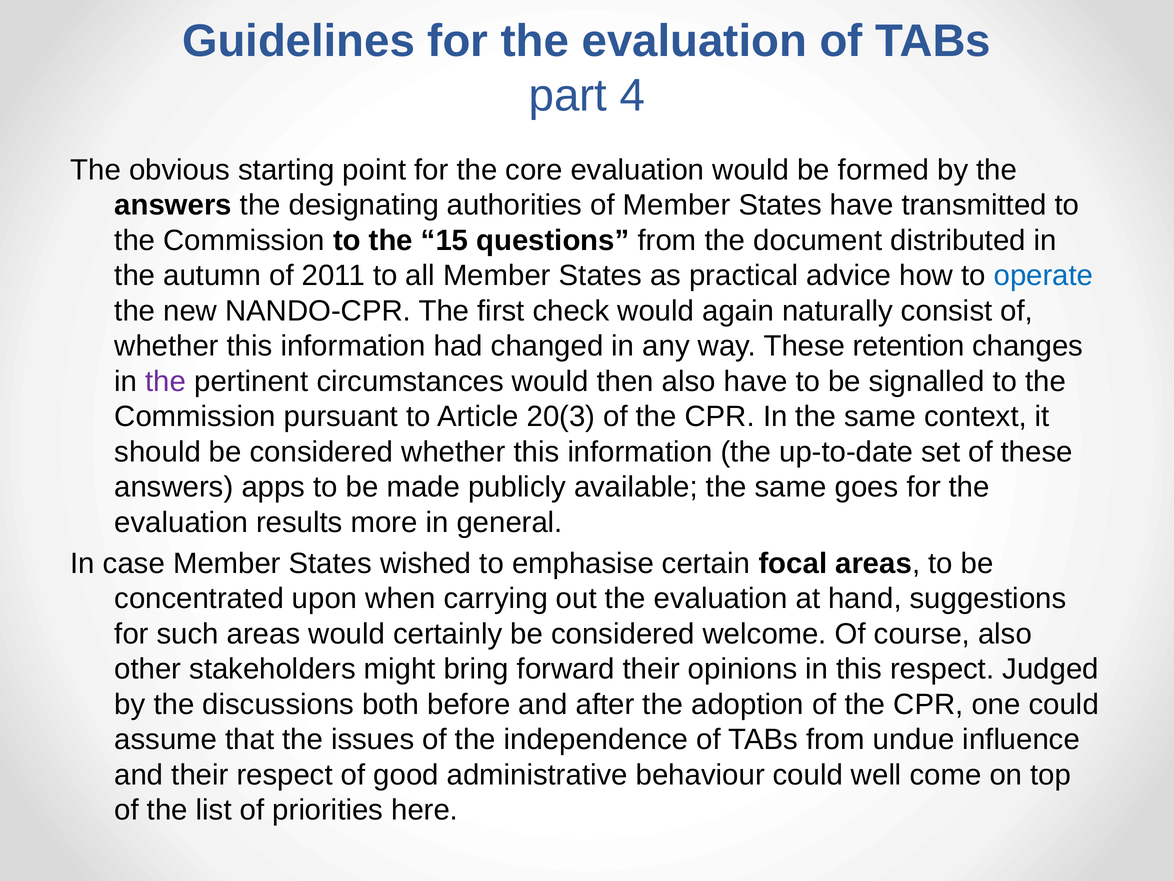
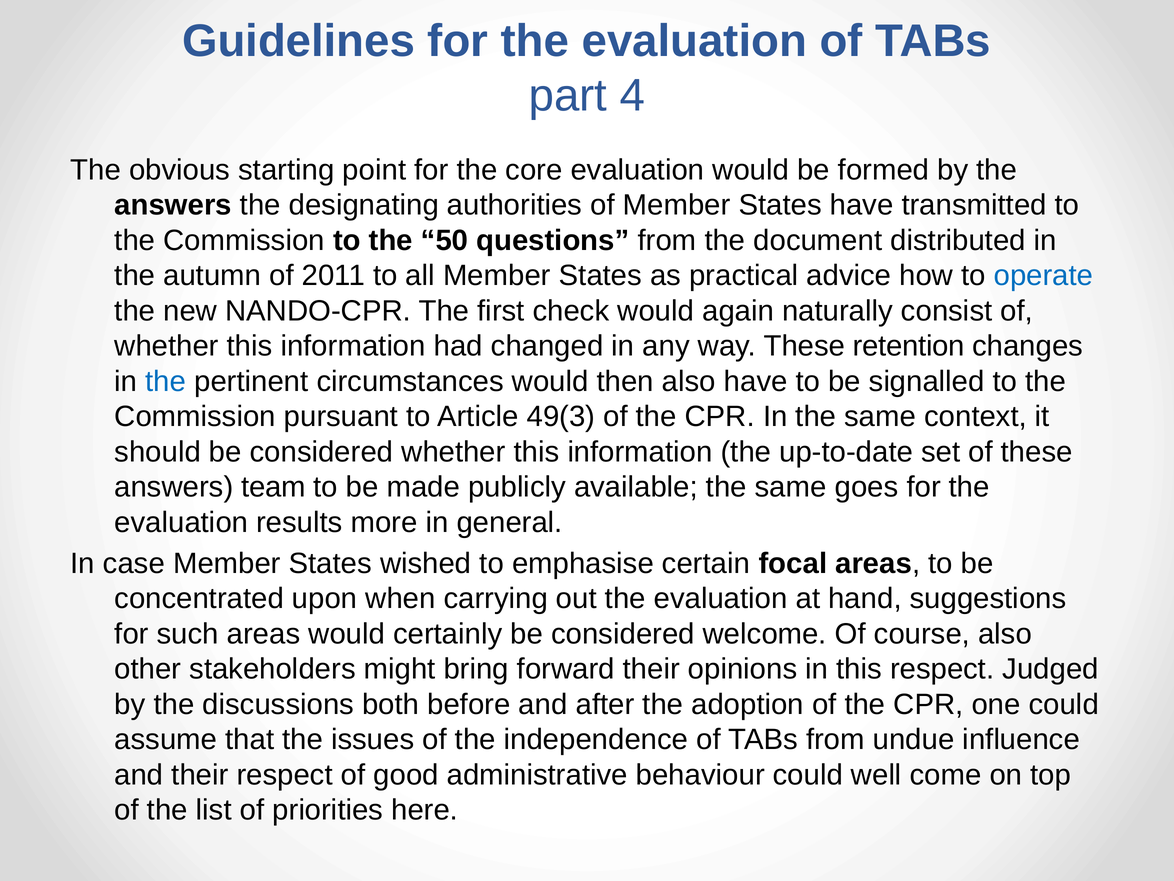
15: 15 -> 50 (445, 240)
the colour: purple -> blue (166, 381)
20(3: 20(3 -> 49(3 (561, 416)
apps: apps -> team (273, 487)
